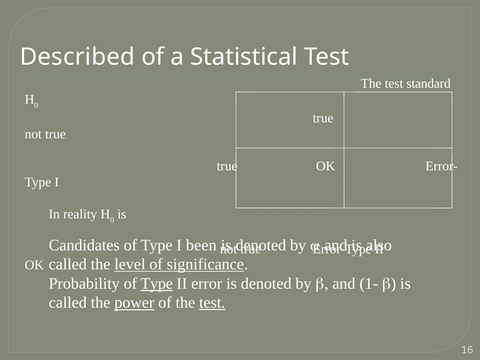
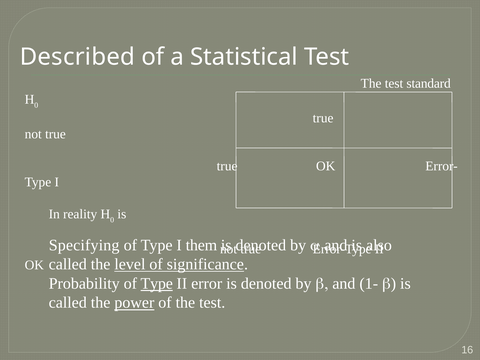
Candidates: Candidates -> Specifying (84, 245)
been: been -> them (201, 245)
test underline: present -> none (212, 303)
